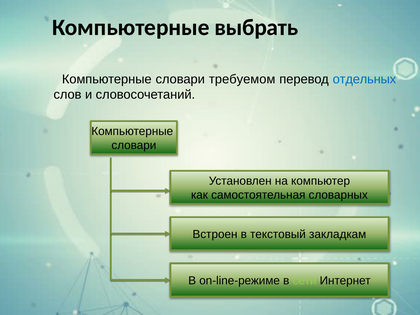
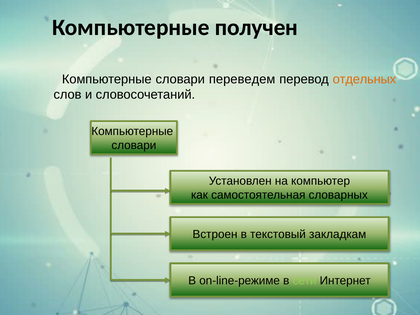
выбрать: выбрать -> получен (256, 28)
требуемом: требуемом -> переведем (242, 79)
отдельных colour: blue -> orange (364, 79)
